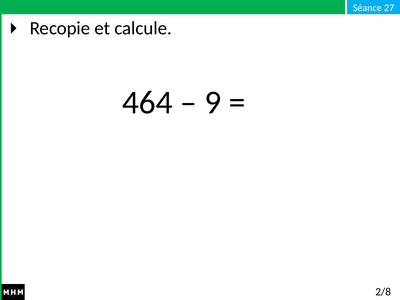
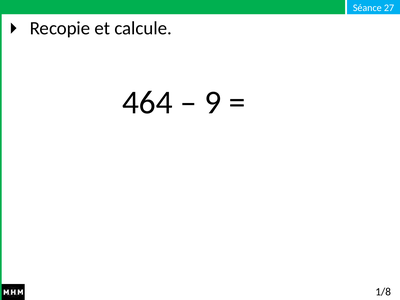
2/8: 2/8 -> 1/8 (383, 292)
